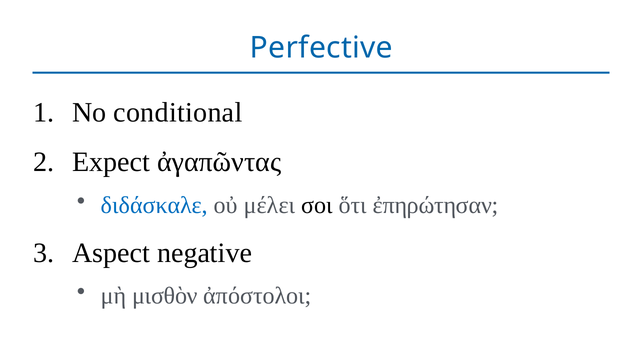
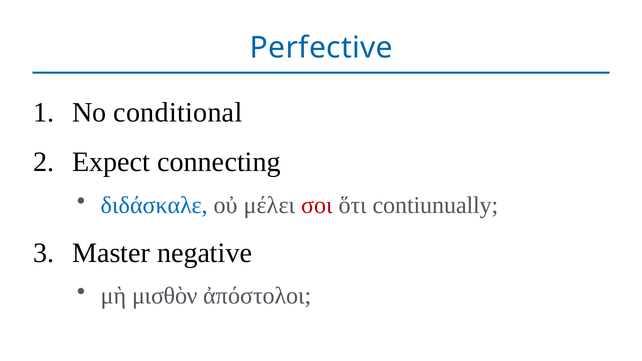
ἀγαπῶντας: ἀγαπῶντας -> connecting (219, 162)
σοι colour: black -> red (317, 205)
ἐπηρώτησαν;: ἐπηρώτησαν; -> contiunually; (436, 205)
Aspect: Aspect -> Master (111, 253)
